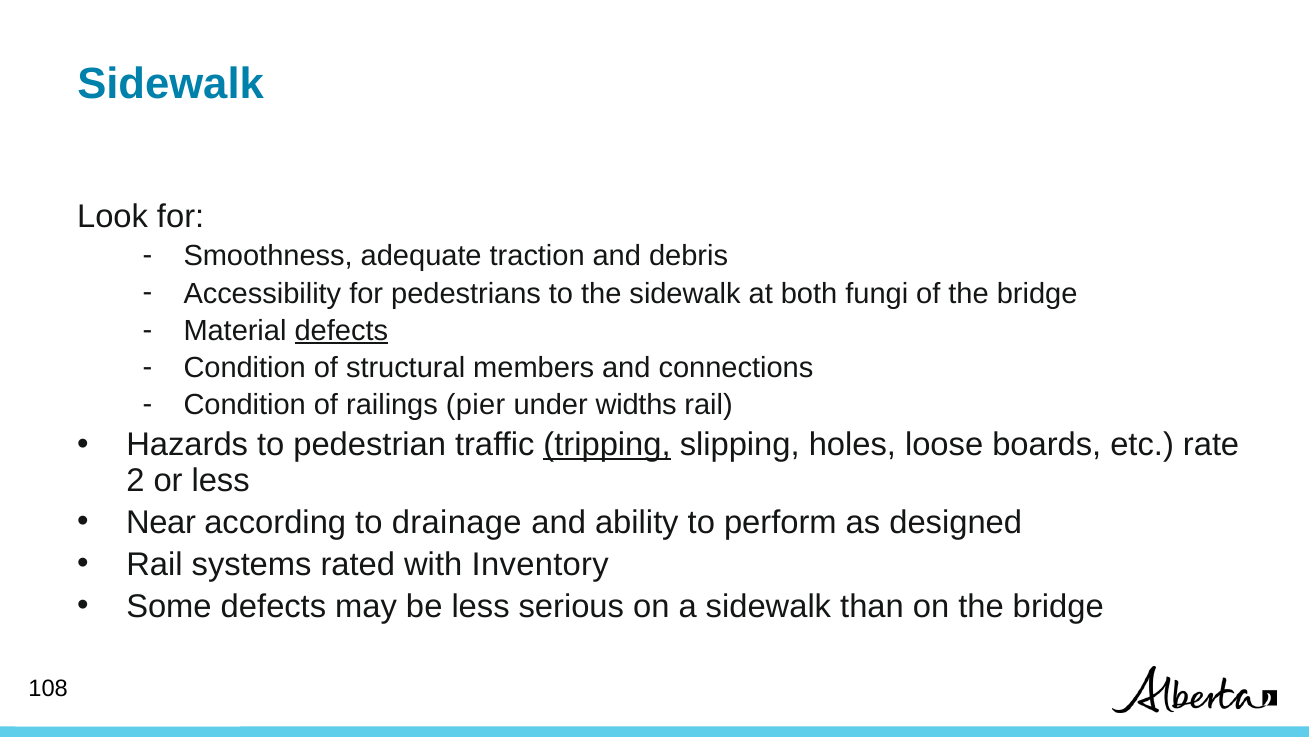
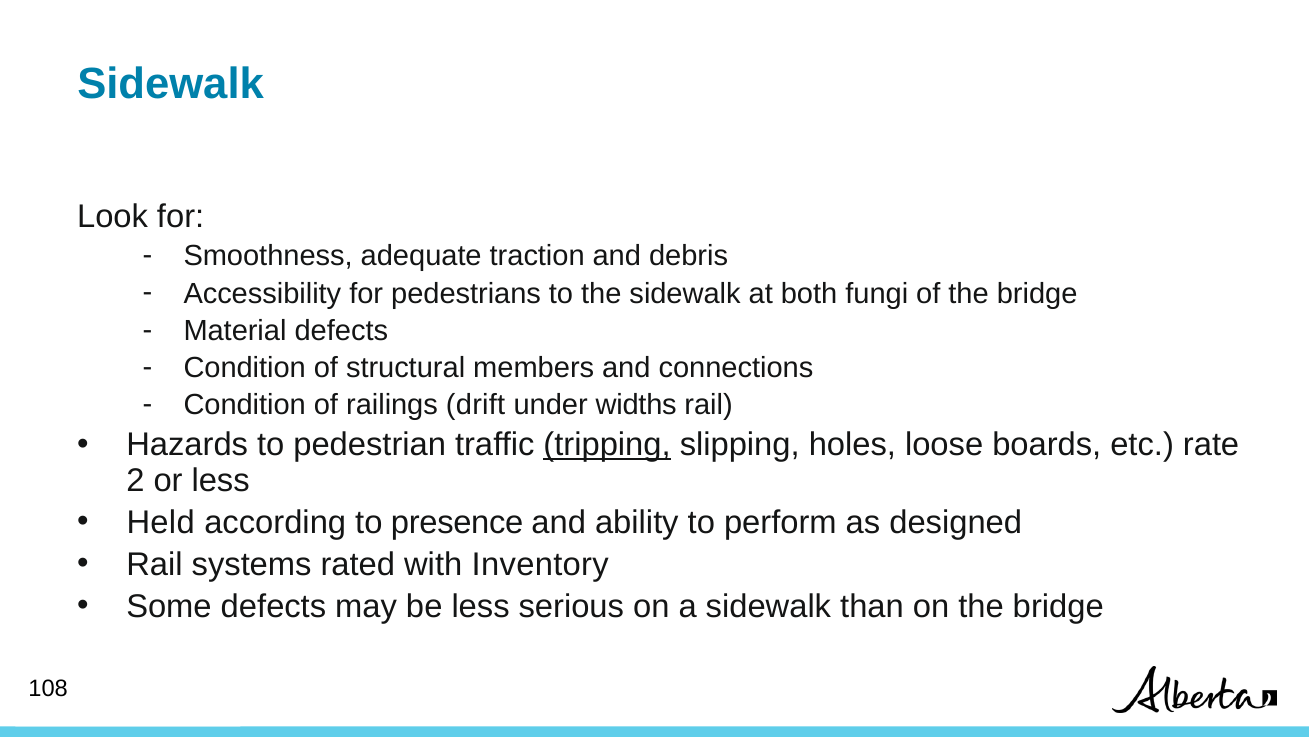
defects underline: present -> none (341, 330)
pier: pier -> drift (476, 405)
Near: Near -> Held (161, 522)
drainage: drainage -> presence (457, 522)
